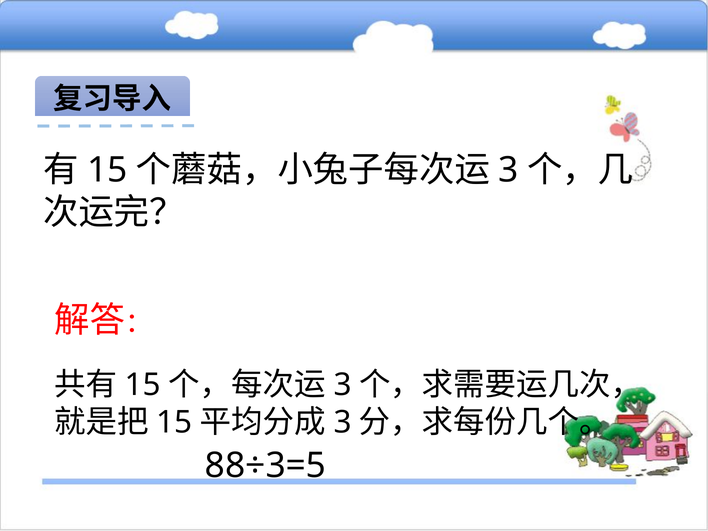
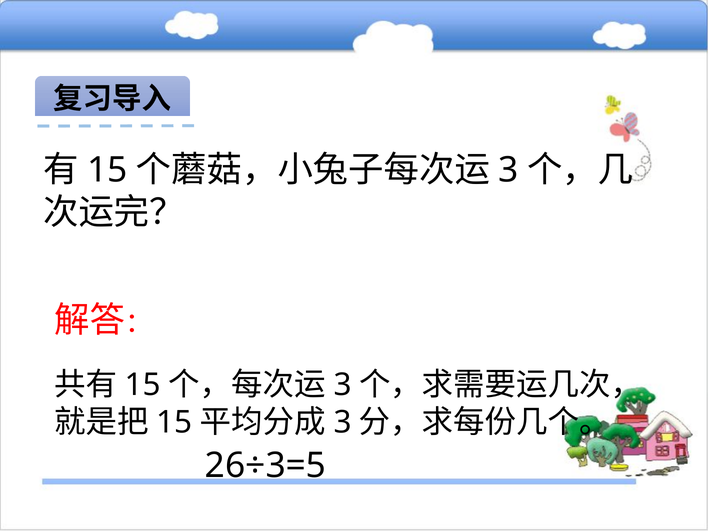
88÷3=5: 88÷3=5 -> 26÷3=5 (266, 466)
